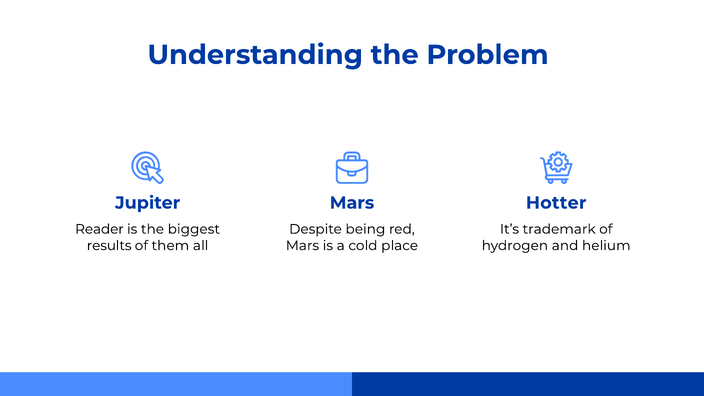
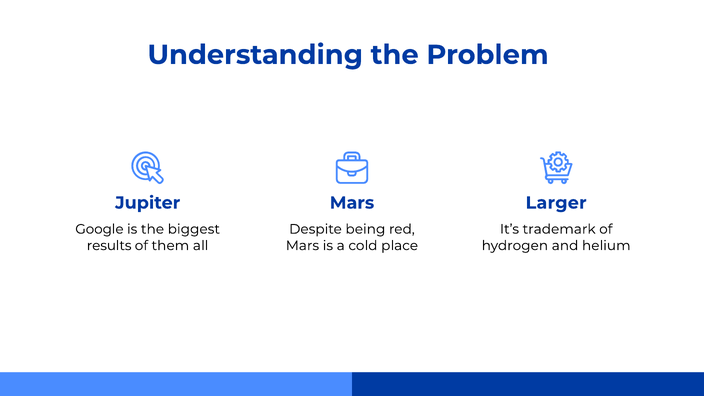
Hotter: Hotter -> Larger (556, 203)
Reader: Reader -> Google (99, 229)
